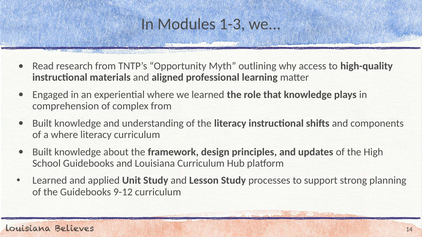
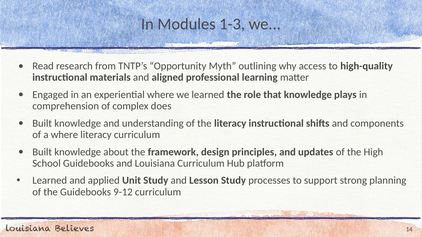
complex from: from -> does (161, 106)
